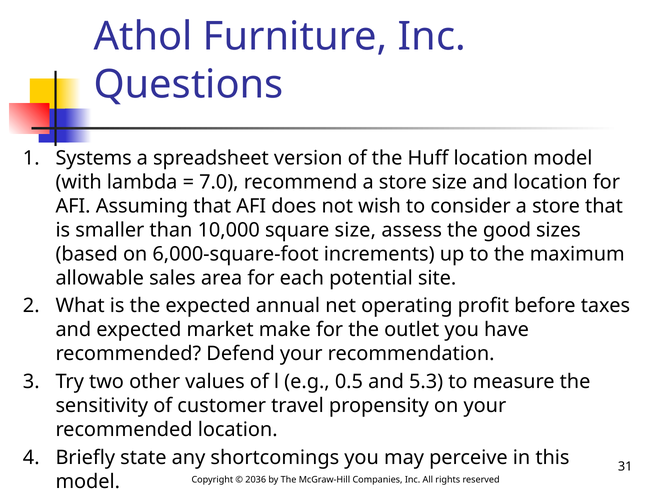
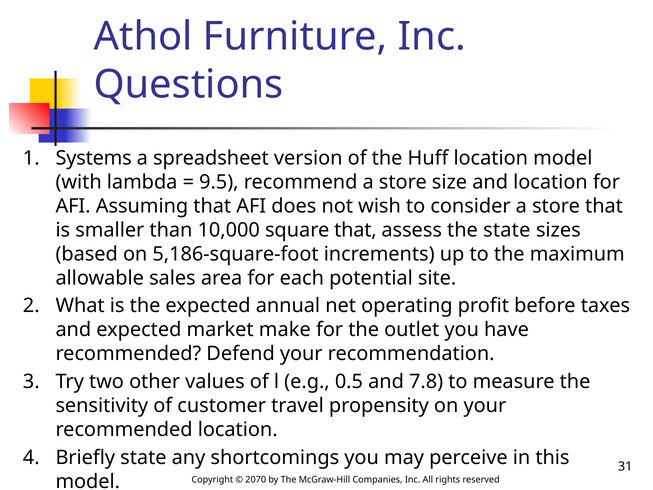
7.0: 7.0 -> 9.5 (219, 182)
square size: size -> that (355, 230)
the good: good -> state (507, 230)
6,000-square-foot: 6,000-square-foot -> 5,186-square-foot (236, 254)
5.3: 5.3 -> 7.8 (426, 381)
2036: 2036 -> 2070 (256, 480)
